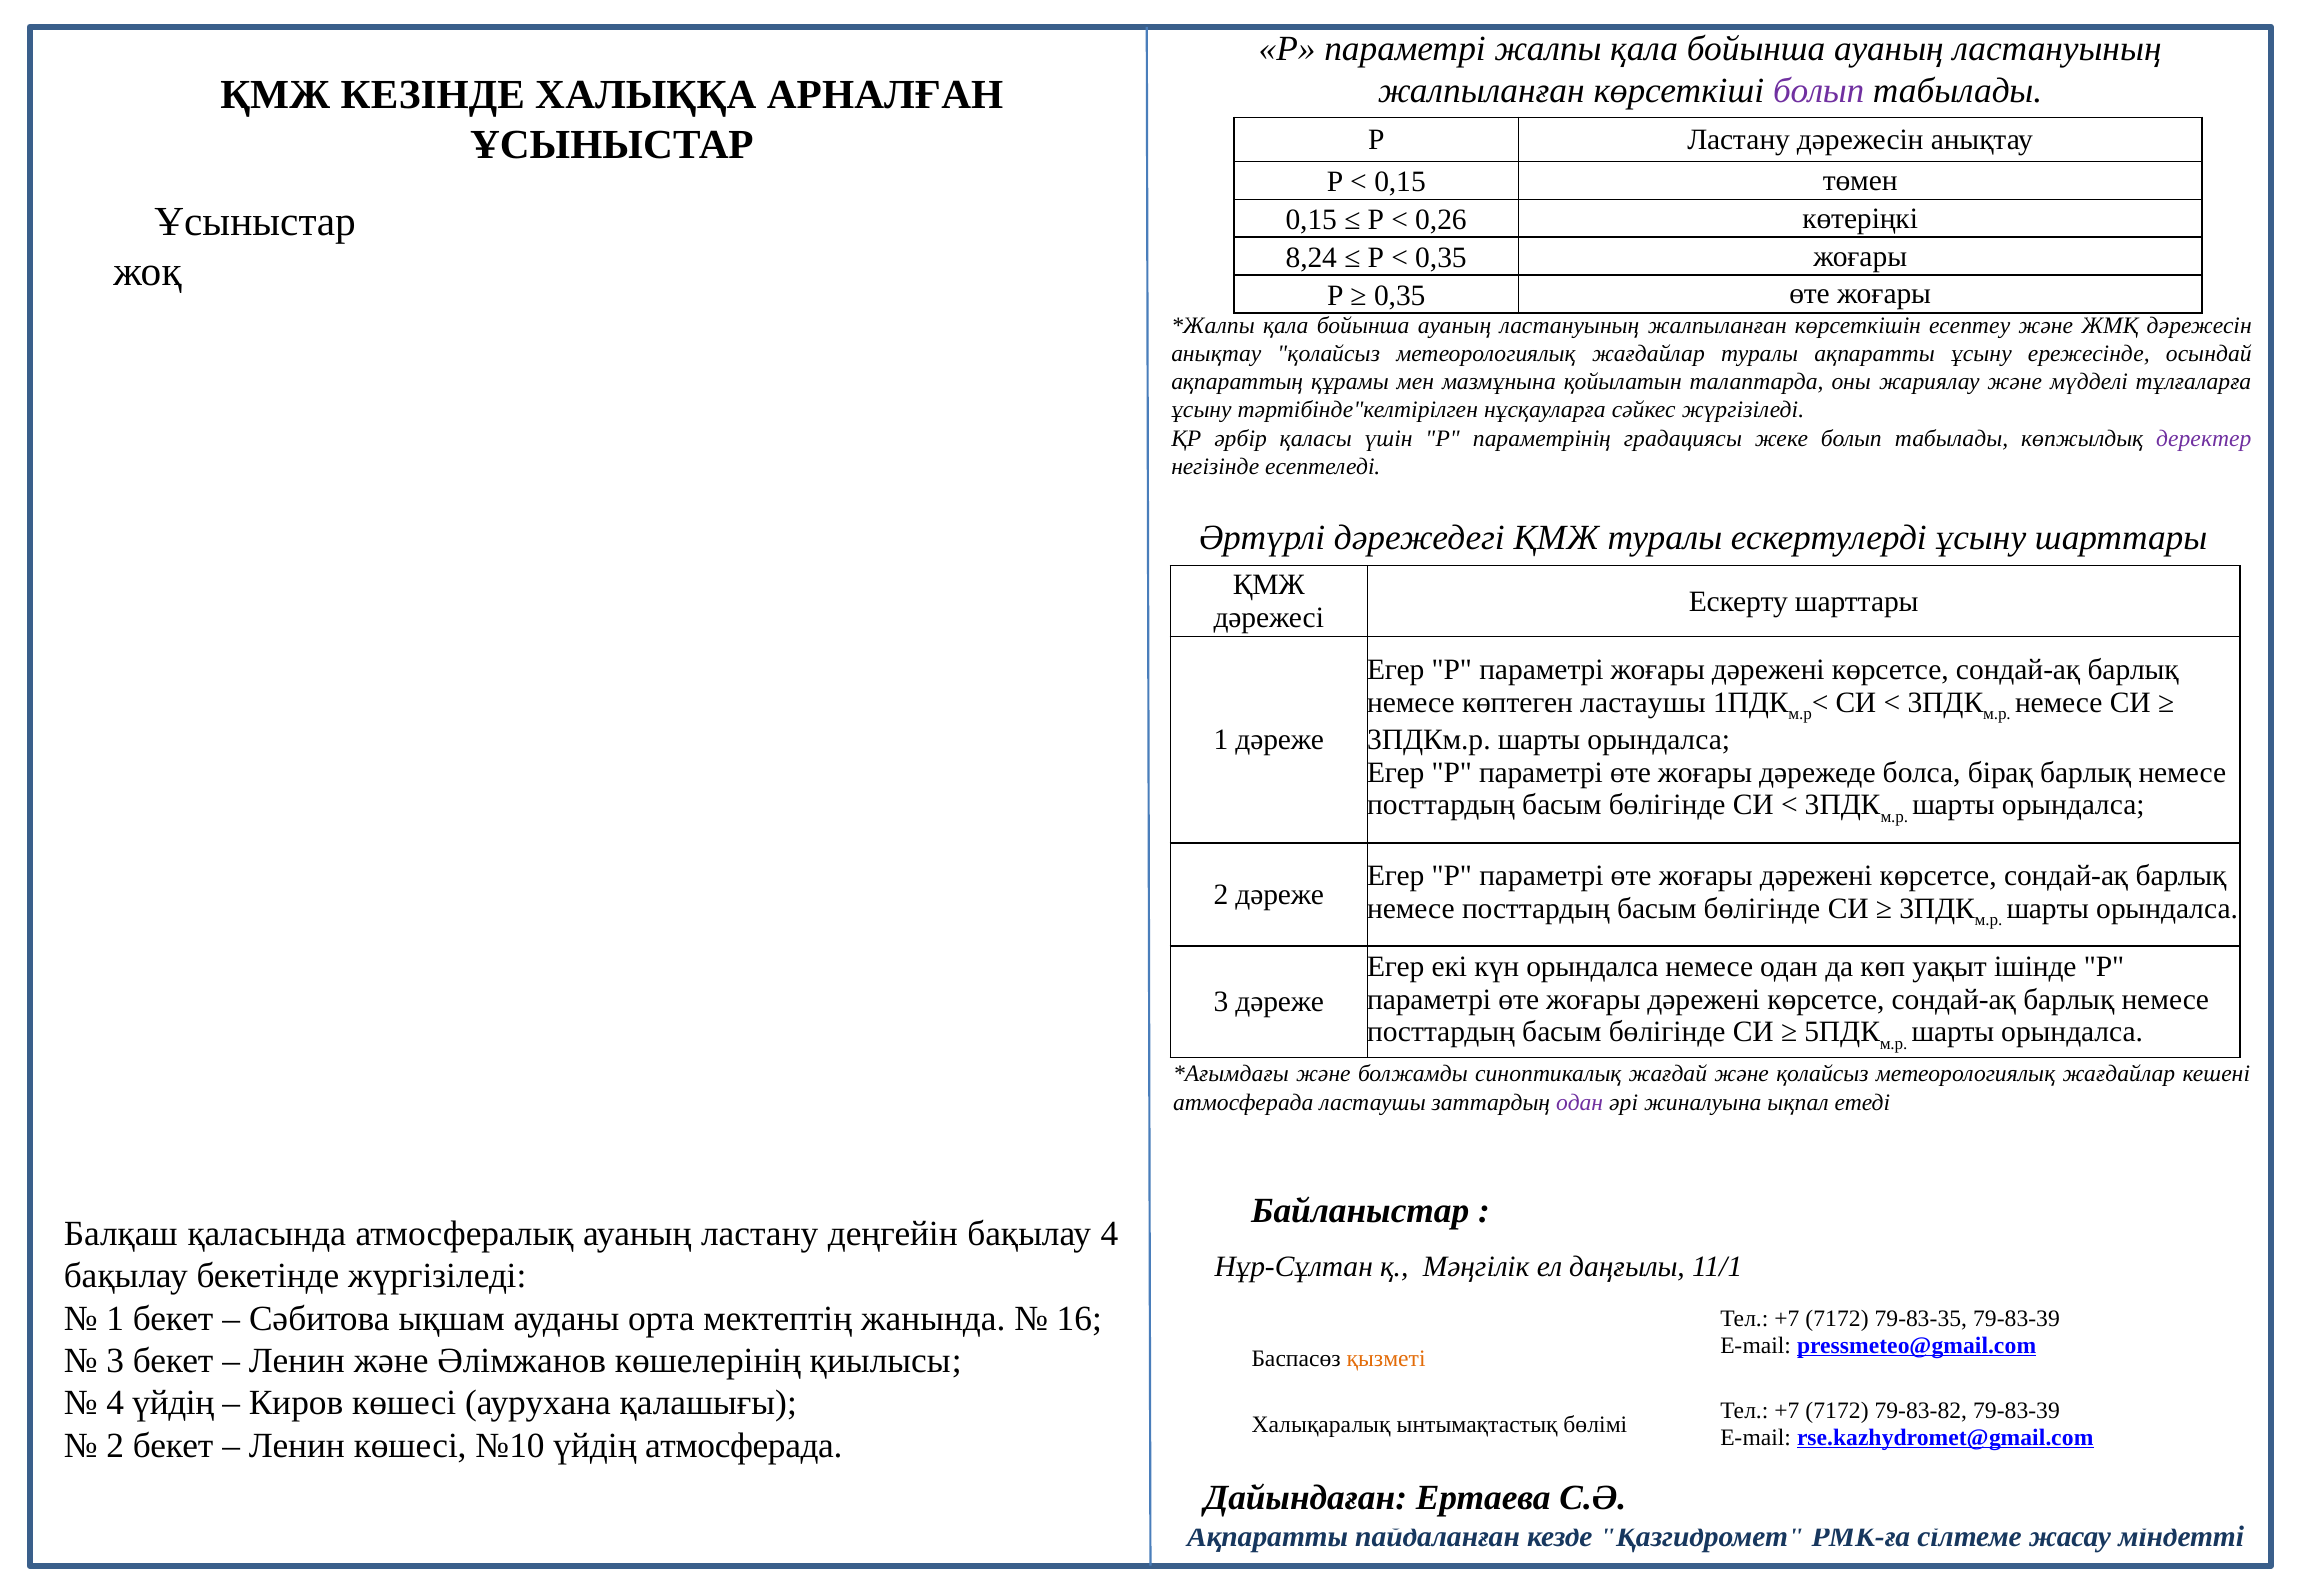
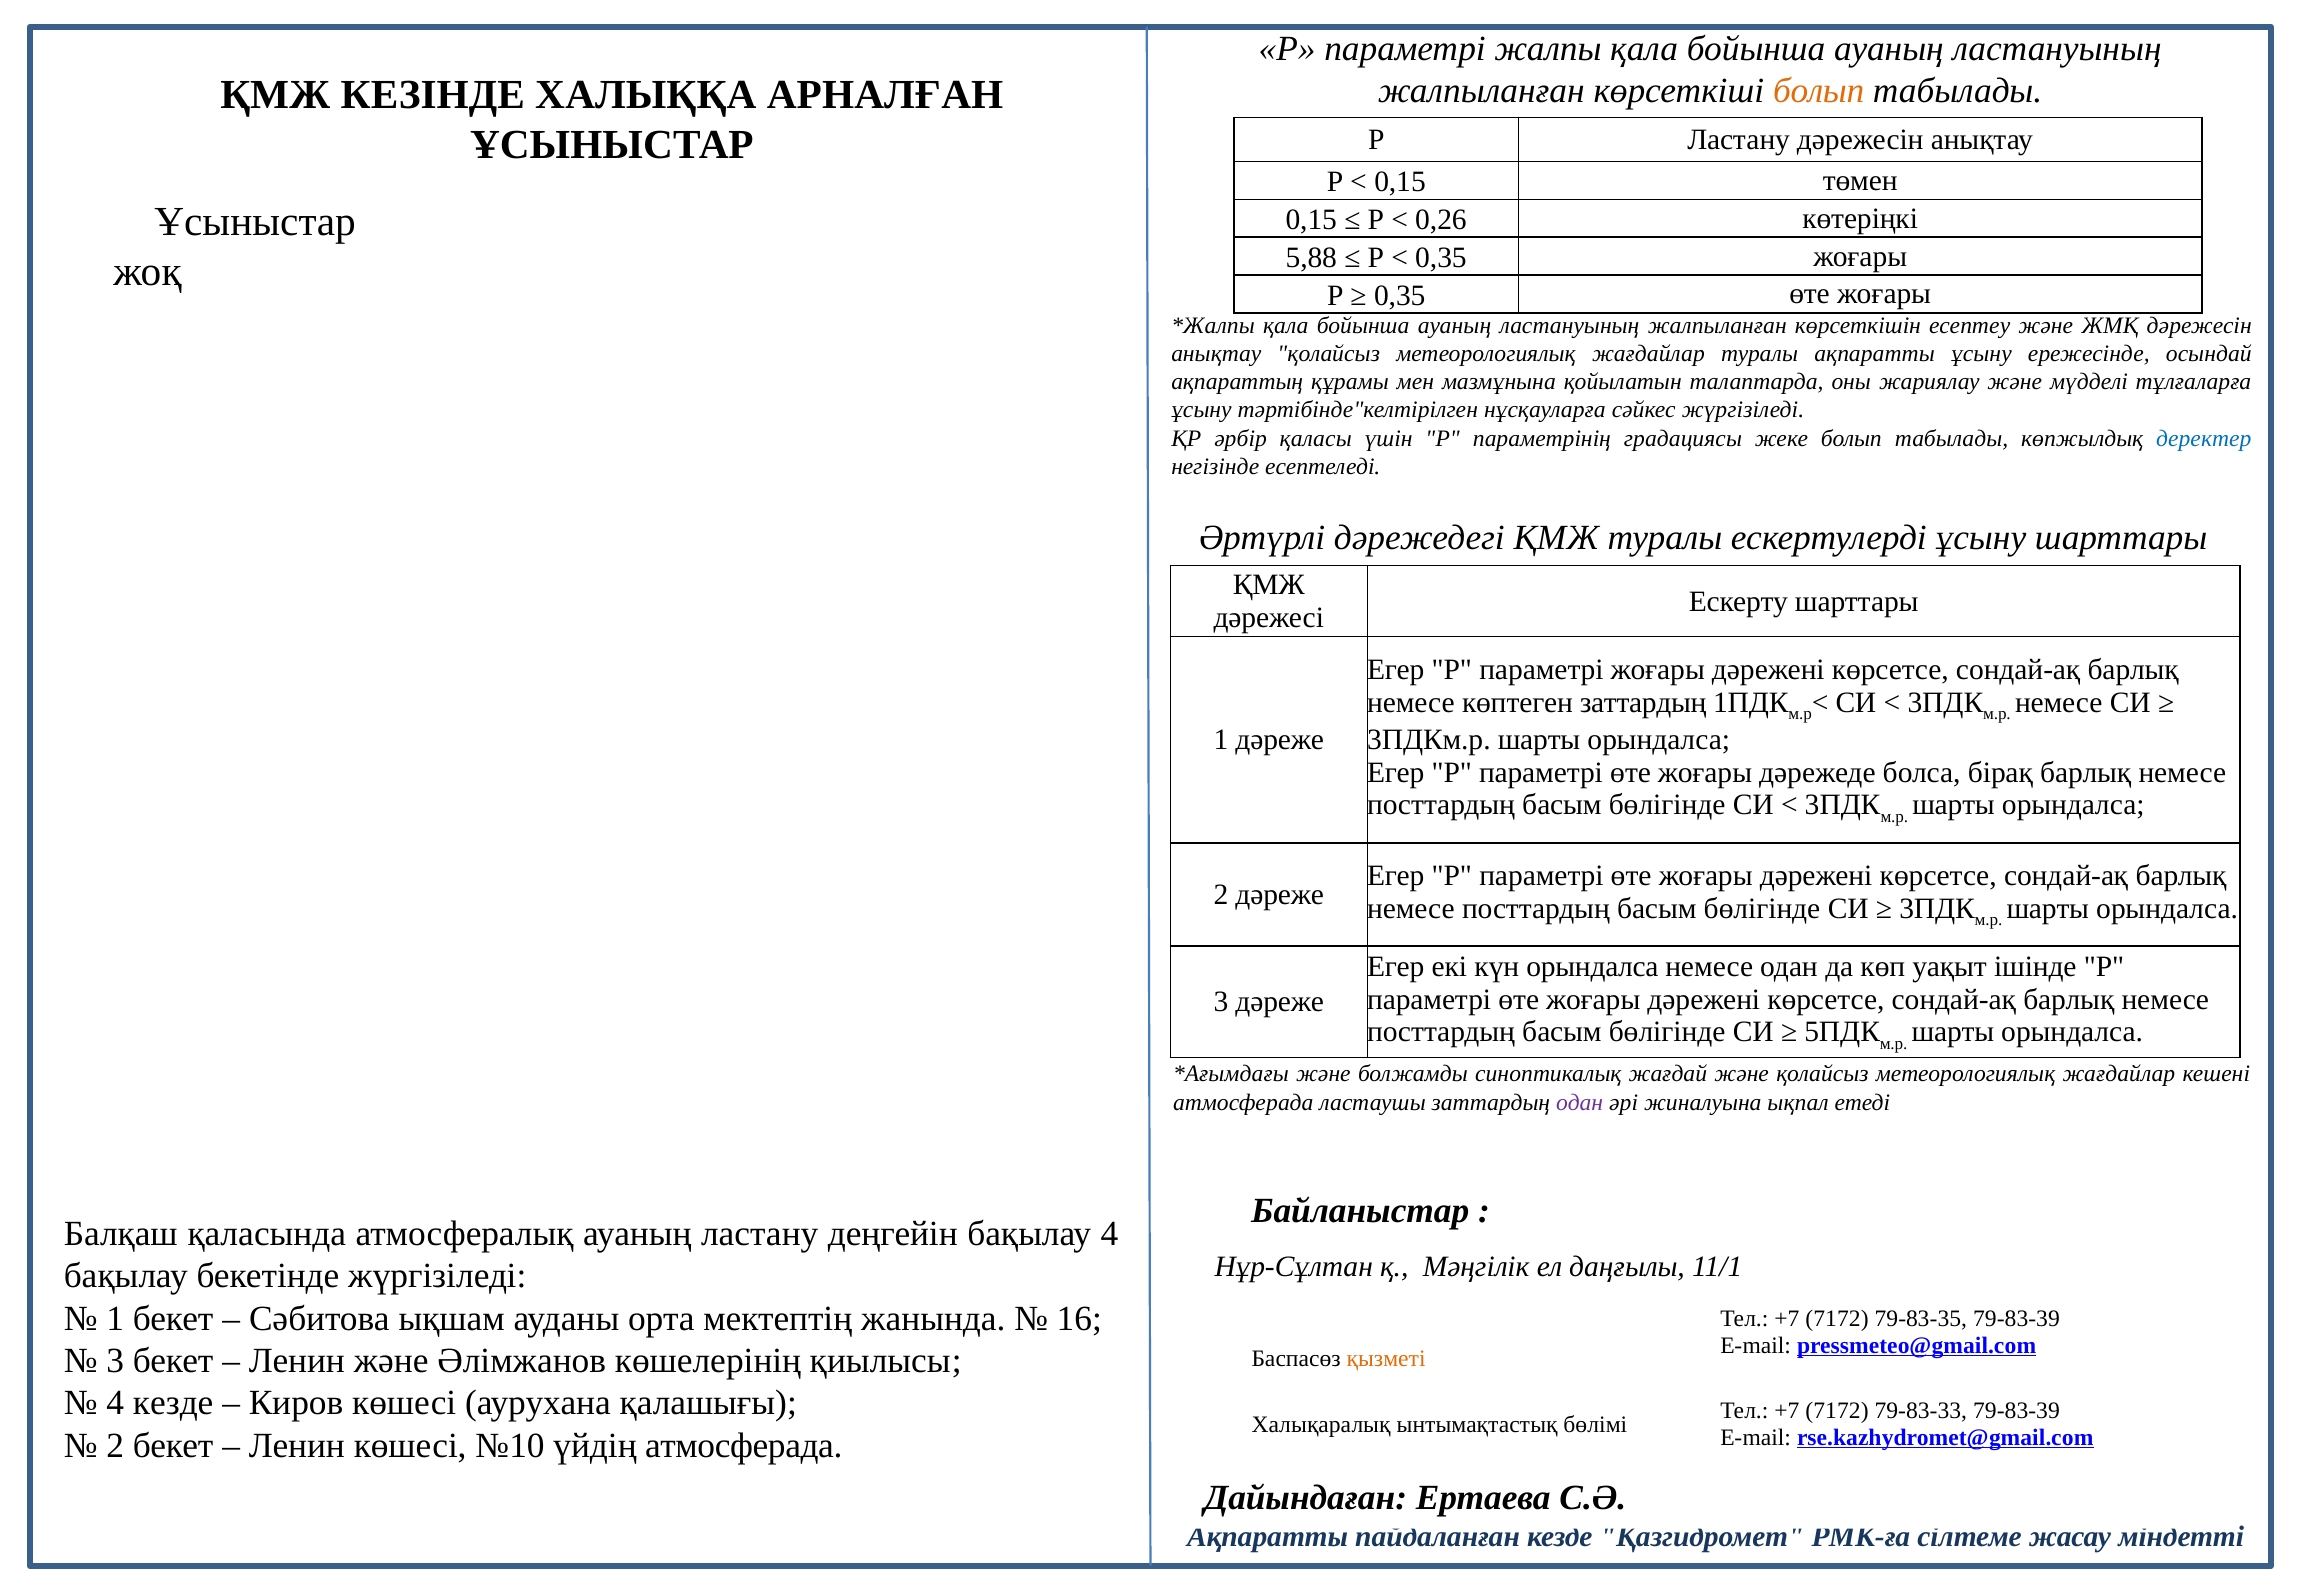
болып colour: purple -> orange (1819, 91)
8,24: 8,24 -> 5,88 (1311, 257)
деректер colour: purple -> blue (2204, 438)
көптеген ластаушы: ластаушы -> заттардың (1643, 703)
4 үйдің: үйдің -> кезде (173, 1403)
79-83-82: 79-83-82 -> 79-83-33 (1921, 1411)
